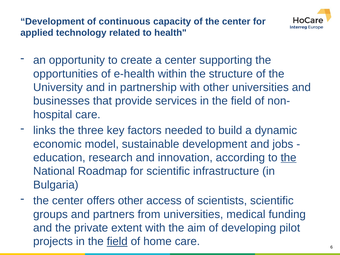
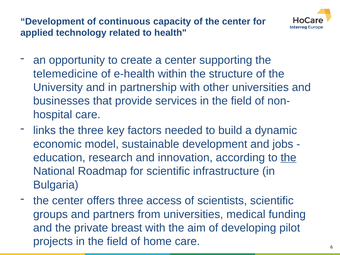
opportunities: opportunities -> telemedicine (66, 74)
offers other: other -> three (131, 201)
extent: extent -> breast (127, 228)
field underline: present -> none (117, 241)
